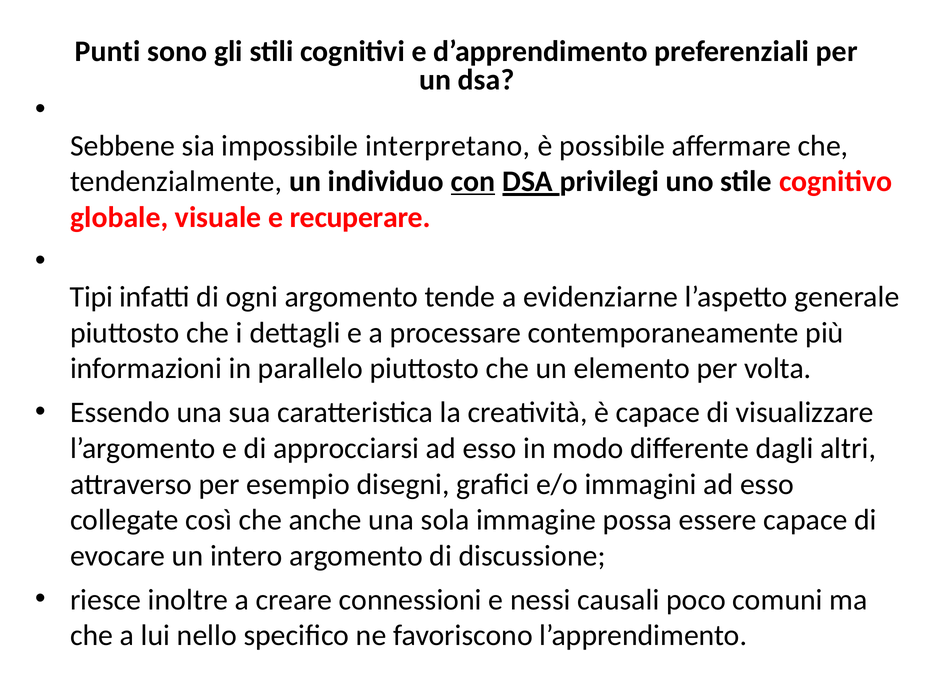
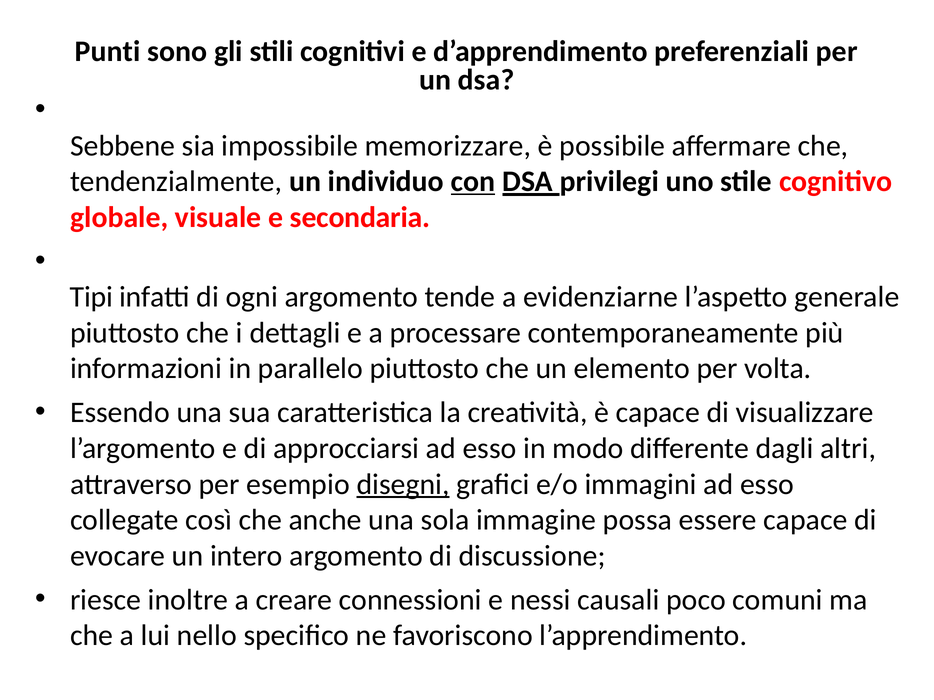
interpretano: interpretano -> memorizzare (448, 146)
recuperare: recuperare -> secondaria (360, 217)
disegni underline: none -> present (403, 485)
